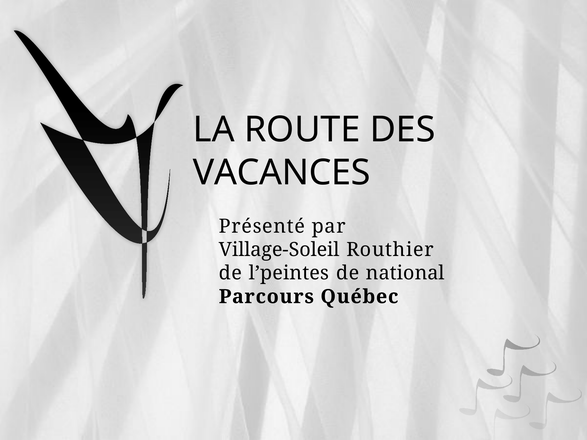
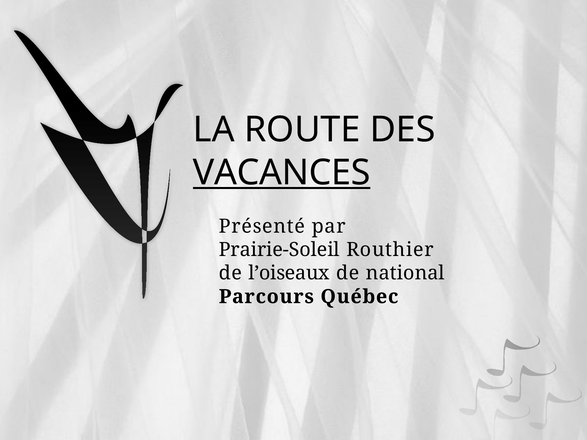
VACANCES underline: none -> present (282, 173)
Village-Soleil: Village-Soleil -> Prairie-Soleil (279, 250)
l’peintes: l’peintes -> l’oiseaux (289, 273)
